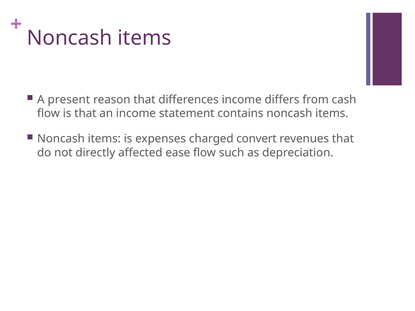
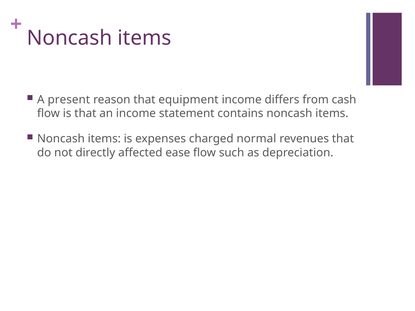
differences: differences -> equipment (189, 100)
convert: convert -> normal (256, 139)
